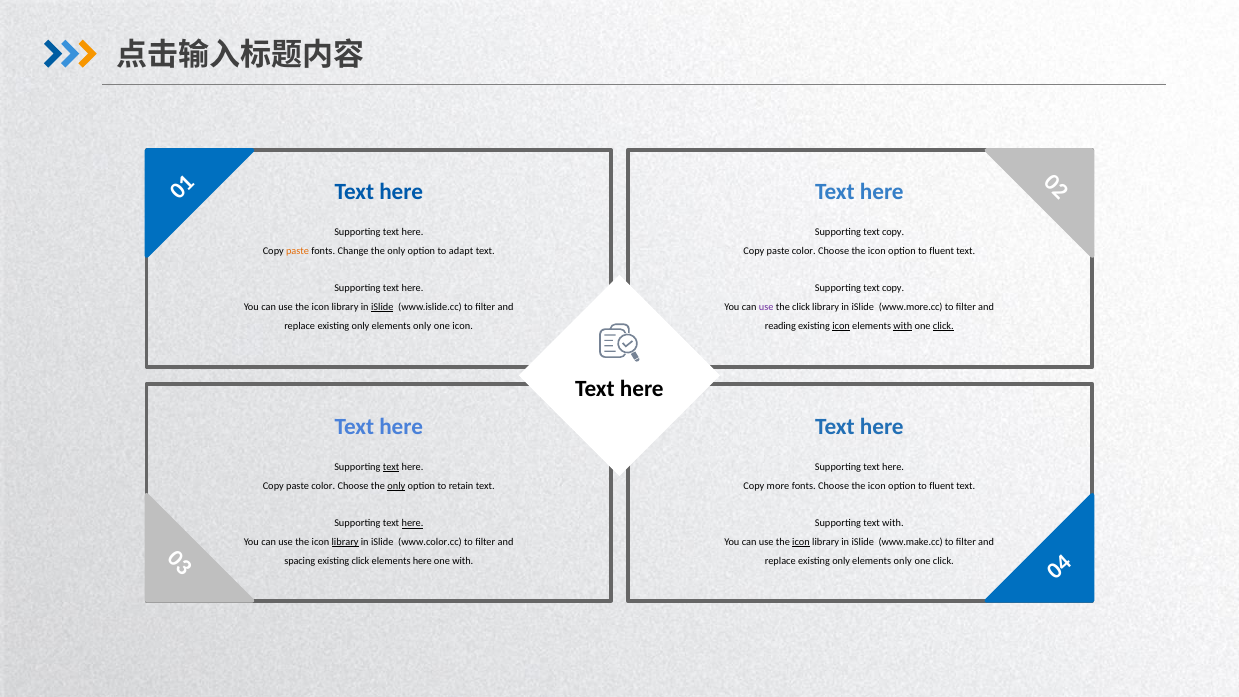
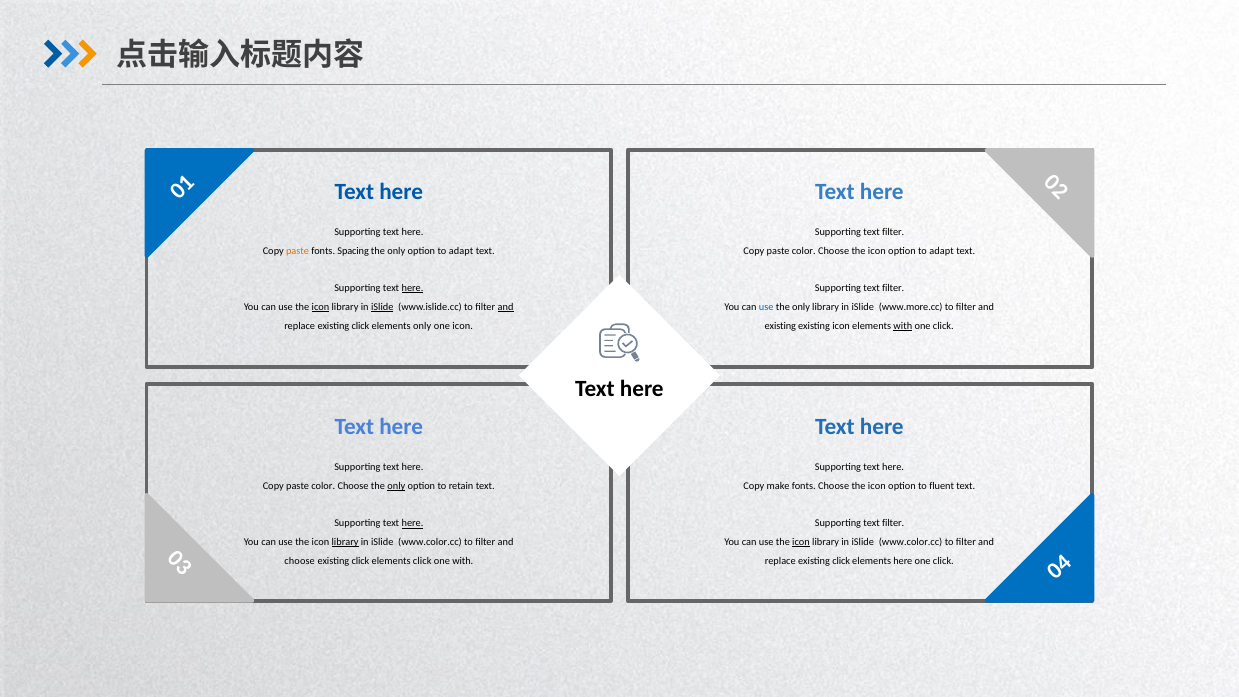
copy: copy -> filter (893, 232)
Change: Change -> Spacing (353, 251)
fluent: fluent -> adapt (942, 251)
here underline: none -> present (413, 288)
copy: copy -> filter (893, 288)
icon underline: none -> present (320, 307)
and underline: none -> present (506, 307)
use colour: purple -> blue (766, 307)
click: click -> only (801, 307)
only: only -> click (361, 326)
reading: reading -> existing (780, 326)
icon underline: present -> none (841, 326)
click underline: present -> none (943, 326)
text underline: present -> none (391, 467)
more: more -> make (778, 486)
with: with -> filter (893, 523)
www.make.cc: www.make.cc -> www.color.cc (911, 542)
spacing: spacing -> choose (300, 561)
elements here: here -> click (422, 561)
only: only -> click (841, 561)
only: only -> here (903, 561)
